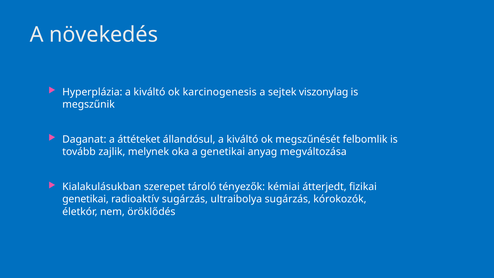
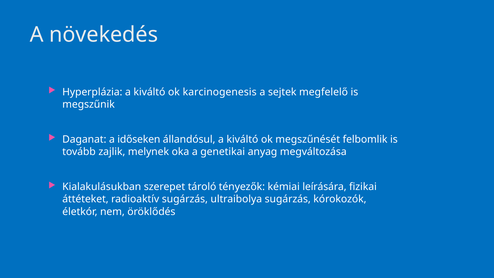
viszonylag: viszonylag -> megfelelő (324, 92)
áttéteket: áttéteket -> időseken (139, 139)
átterjedt: átterjedt -> leírására (324, 187)
genetikai: genetikai -> áttéteket (85, 199)
